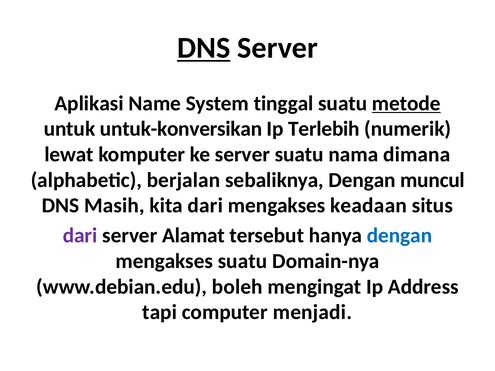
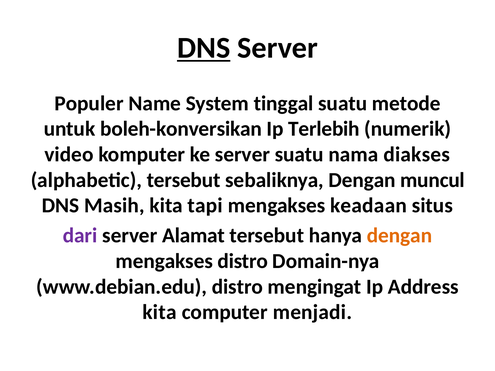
Aplikasi: Aplikasi -> Populer (89, 103)
metode underline: present -> none (406, 103)
untuk-konversikan: untuk-konversikan -> boleh-konversikan (181, 129)
lewat: lewat -> video (69, 155)
dimana: dimana -> diakses (417, 155)
alphabetic berjalan: berjalan -> tersebut (184, 180)
kita dari: dari -> tapi (205, 206)
dengan colour: blue -> orange (400, 236)
mengakses suatu: suatu -> distro (243, 261)
www.debian.edu boleh: boleh -> distro (237, 287)
tapi: tapi -> kita (160, 312)
